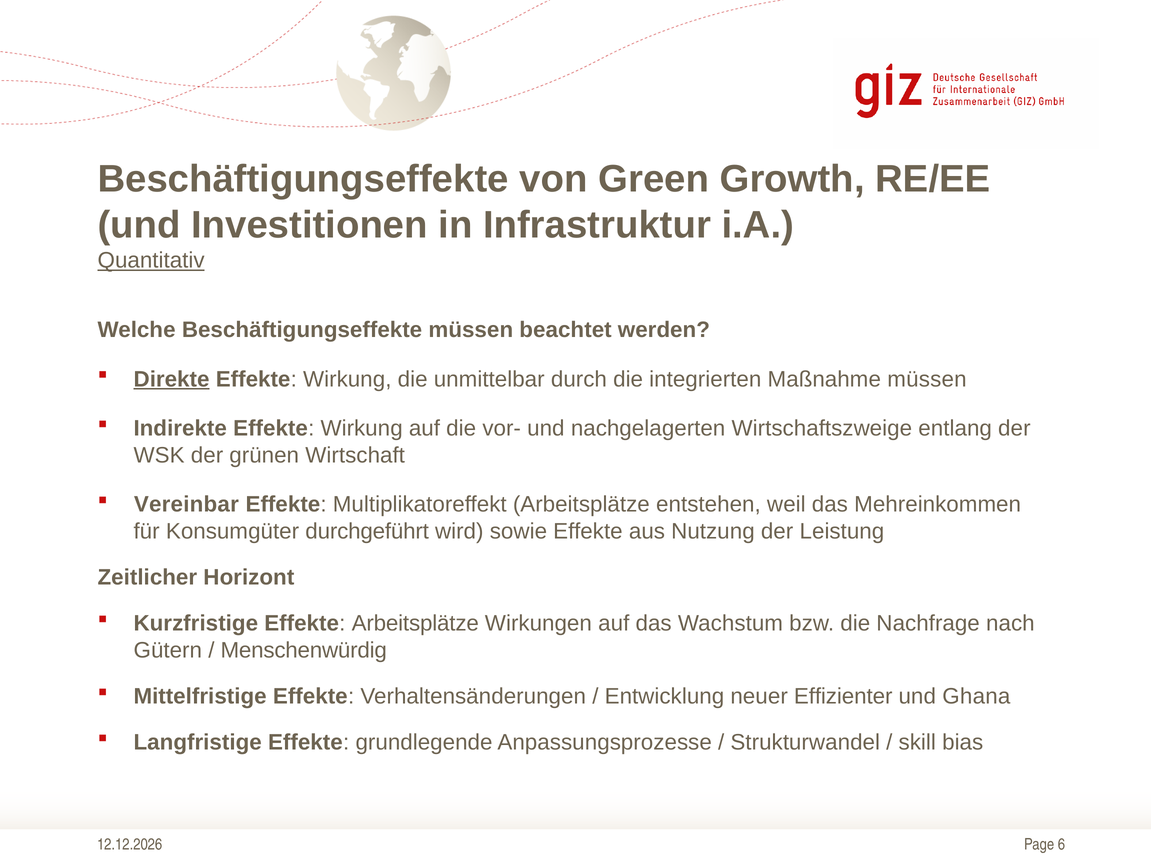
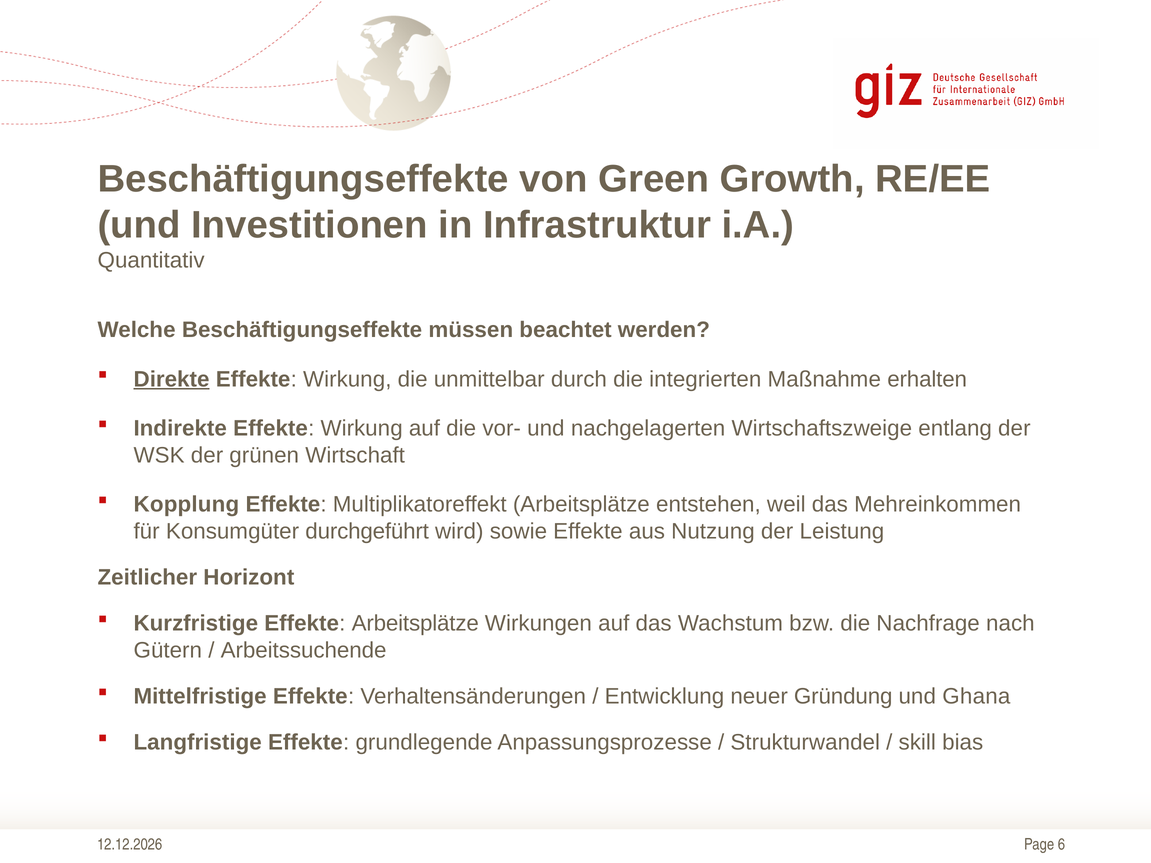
Quantitativ underline: present -> none (151, 261)
Maßnahme müssen: müssen -> erhalten (927, 379)
Vereinbar: Vereinbar -> Kopplung (186, 505)
Menschenwürdig: Menschenwürdig -> Arbeitssuchende (304, 651)
Effizienter: Effizienter -> Gründung (843, 697)
